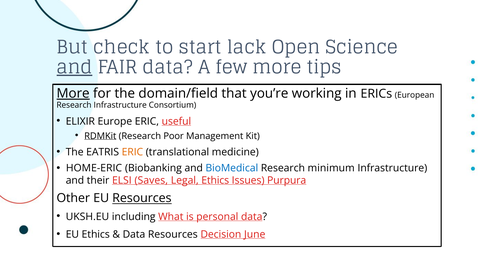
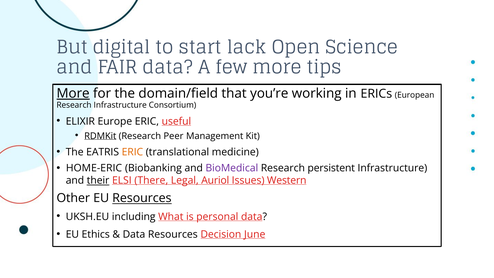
check: check -> digital (122, 47)
and underline: present -> none (74, 67)
Poor: Poor -> Peer (174, 136)
BioMedical colour: blue -> purple (232, 168)
minimum: minimum -> persistent (331, 168)
their underline: none -> present (98, 180)
Saves: Saves -> There (151, 180)
Legal Ethics: Ethics -> Auriol (215, 180)
Purpura: Purpura -> Western (287, 180)
